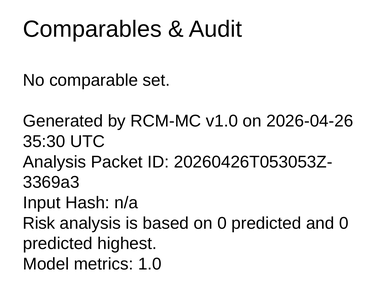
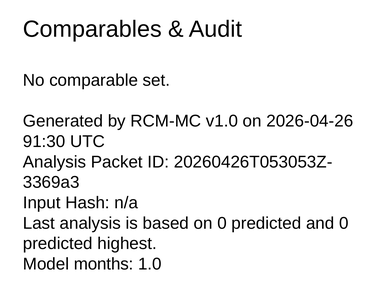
35:30: 35:30 -> 91:30 (44, 141)
Risk: Risk -> Last (39, 223)
metrics: metrics -> months (104, 264)
